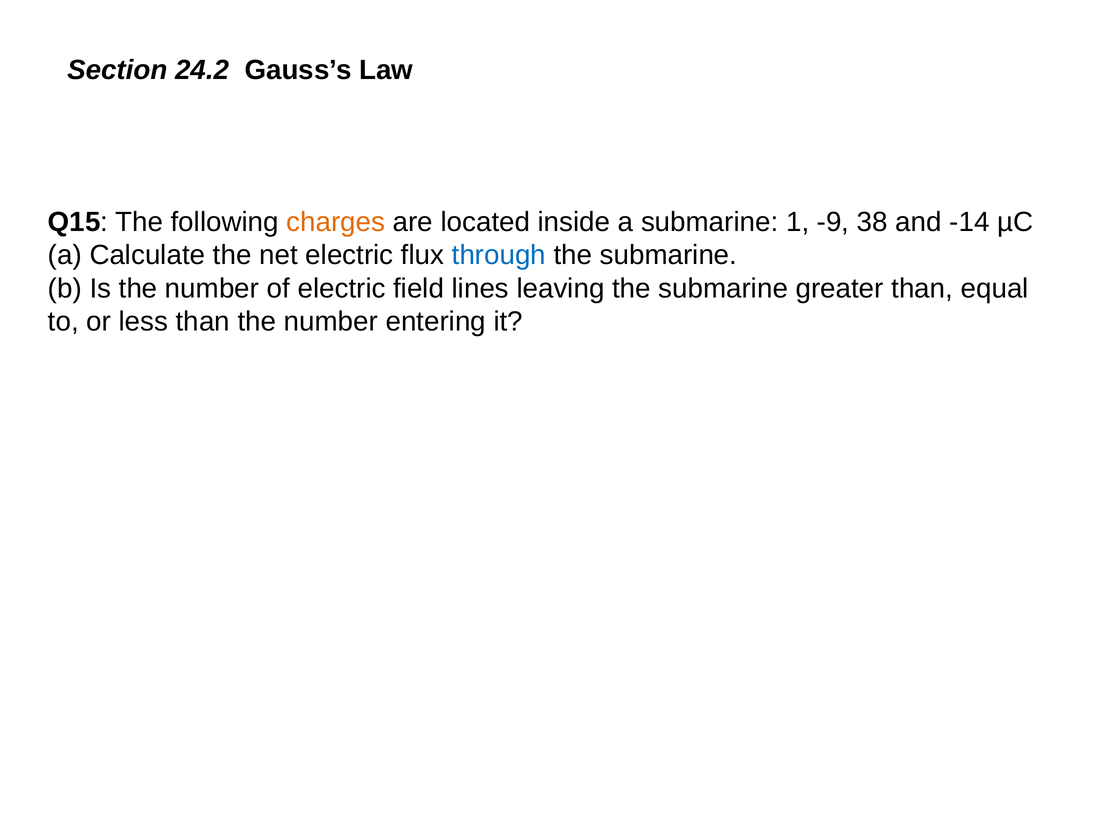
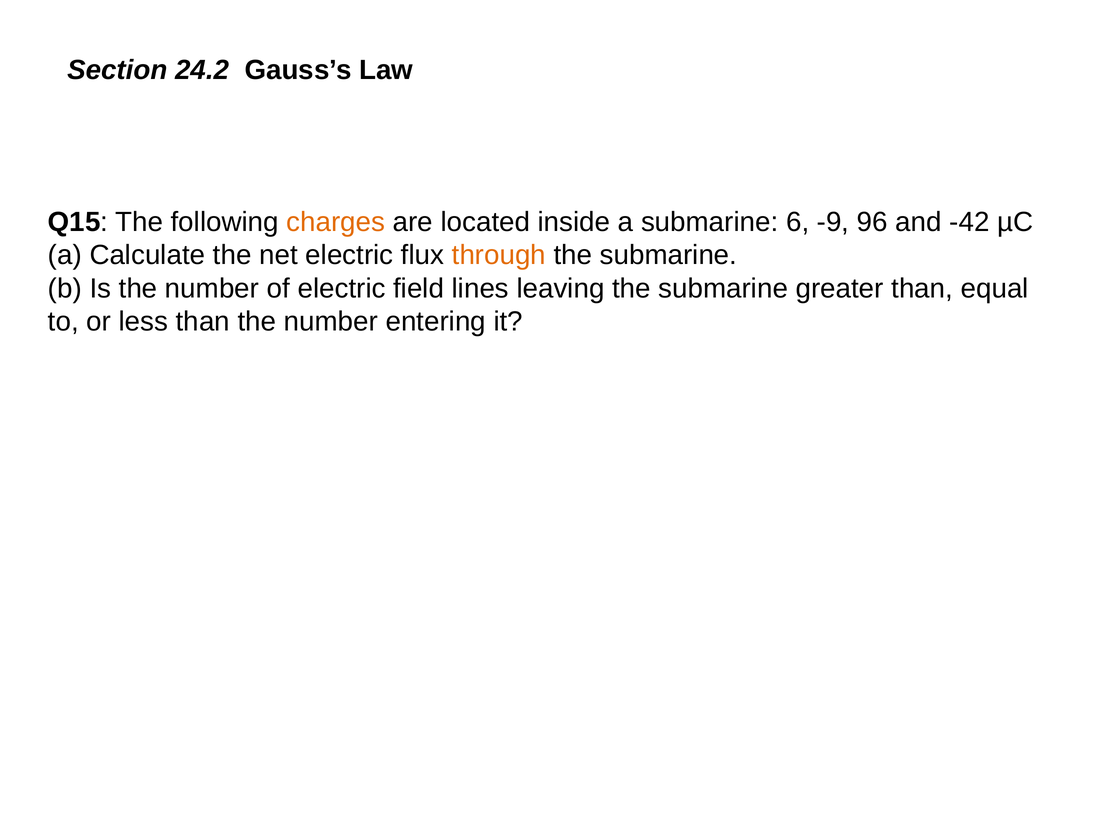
1: 1 -> 6 (798, 222)
38: 38 -> 96 (872, 222)
-14: -14 -> -42 (970, 222)
through colour: blue -> orange (499, 255)
